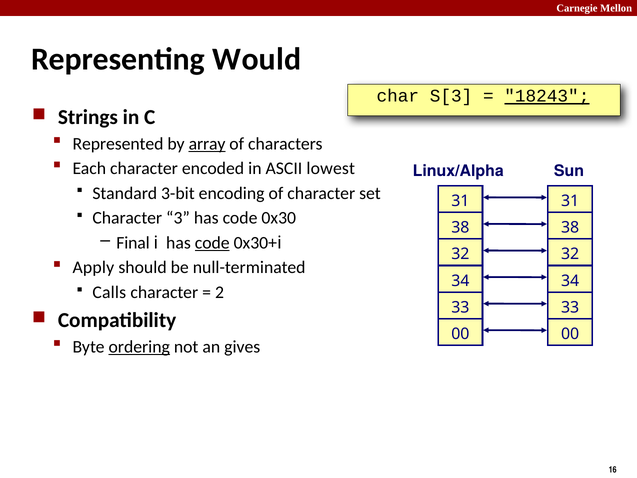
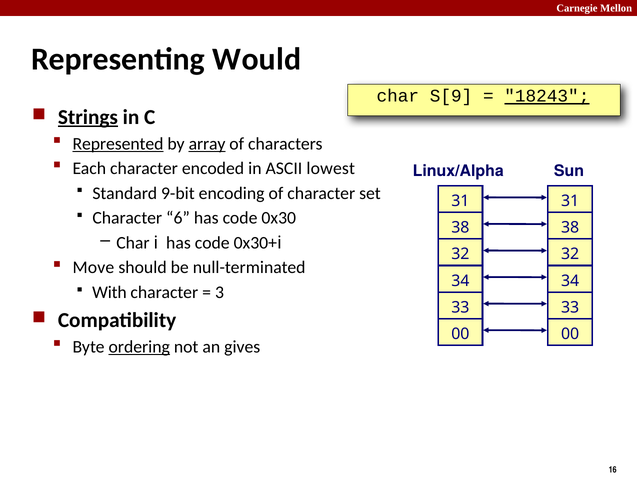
S[3: S[3 -> S[9 (451, 96)
Strings underline: none -> present (88, 117)
Represented underline: none -> present (118, 144)
3-bit: 3-bit -> 9-bit (178, 193)
3: 3 -> 6 (178, 218)
Final: Final -> Char (133, 243)
code underline: present -> none (212, 243)
Apply: Apply -> Move (93, 267)
Calls: Calls -> With (109, 292)
2: 2 -> 3 (220, 292)
